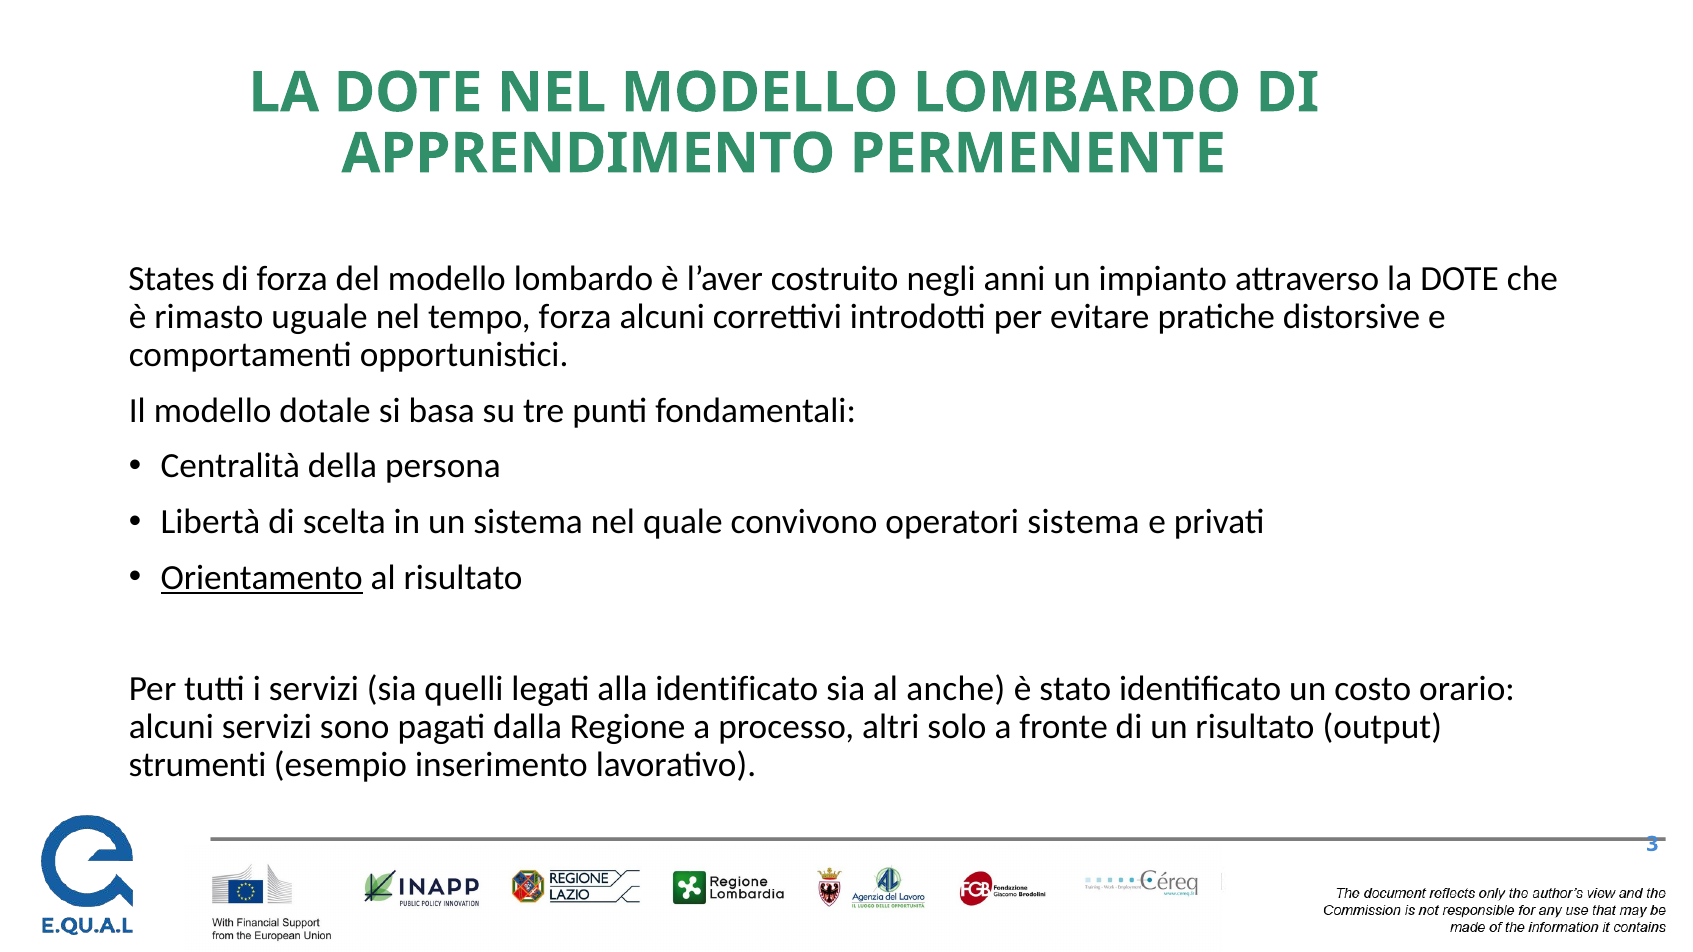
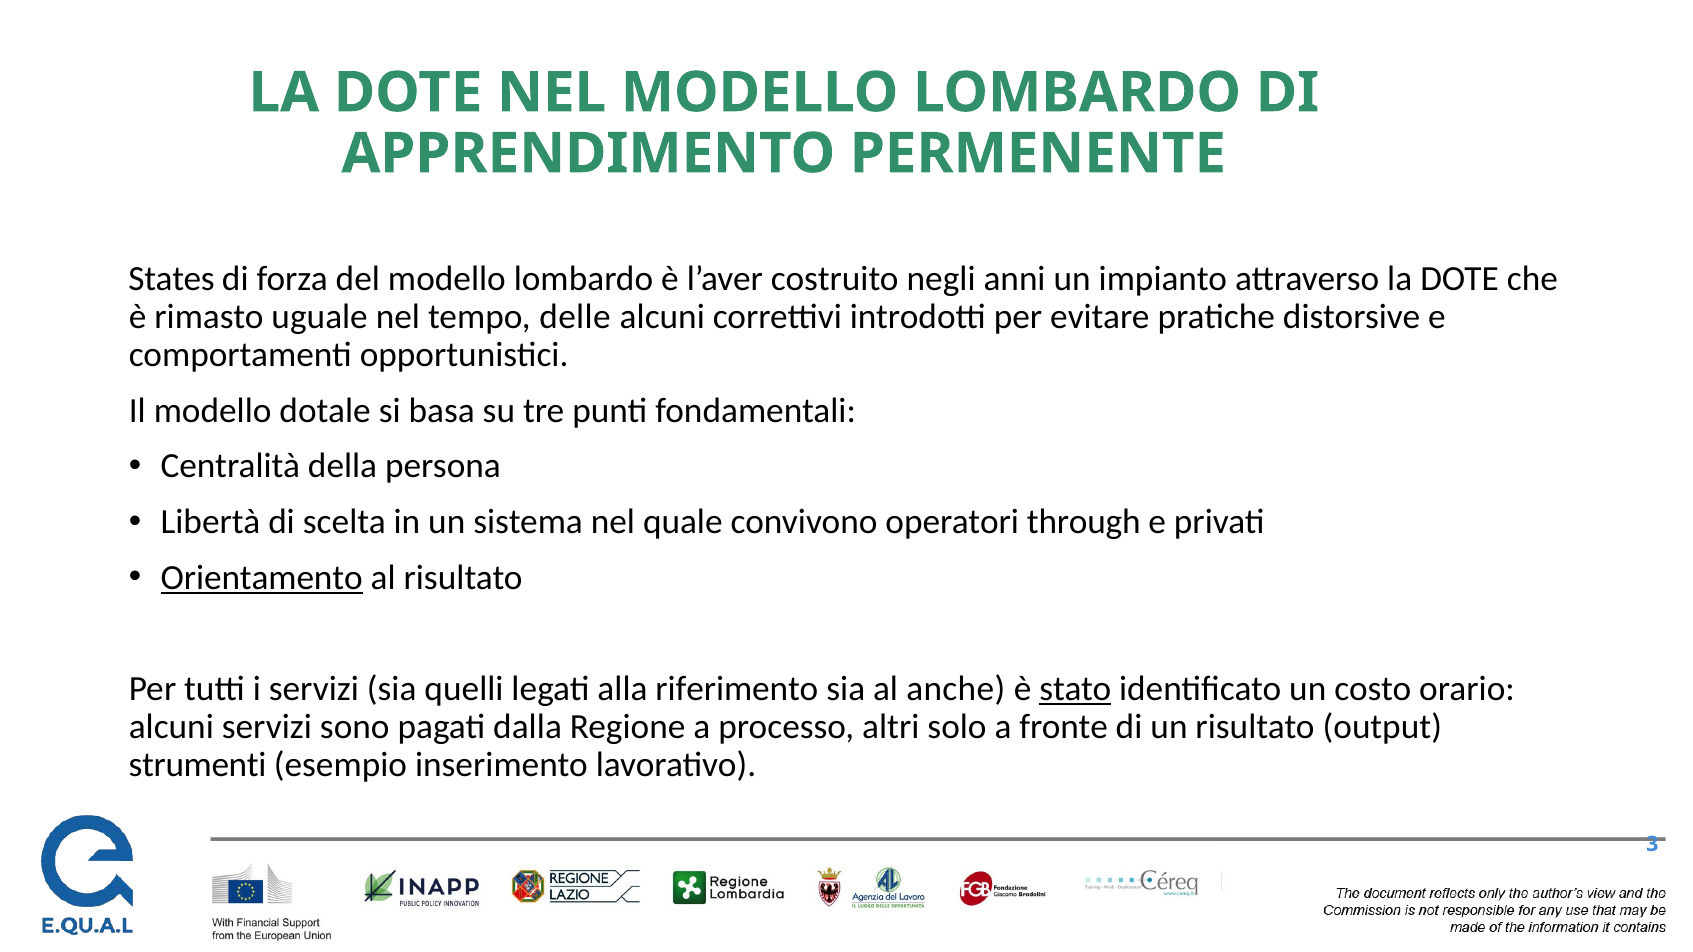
tempo forza: forza -> delle (575, 317)
operatori sistema: sistema -> through (1084, 522)
alla identificato: identificato -> riferimento (737, 689)
stato underline: none -> present (1075, 689)
